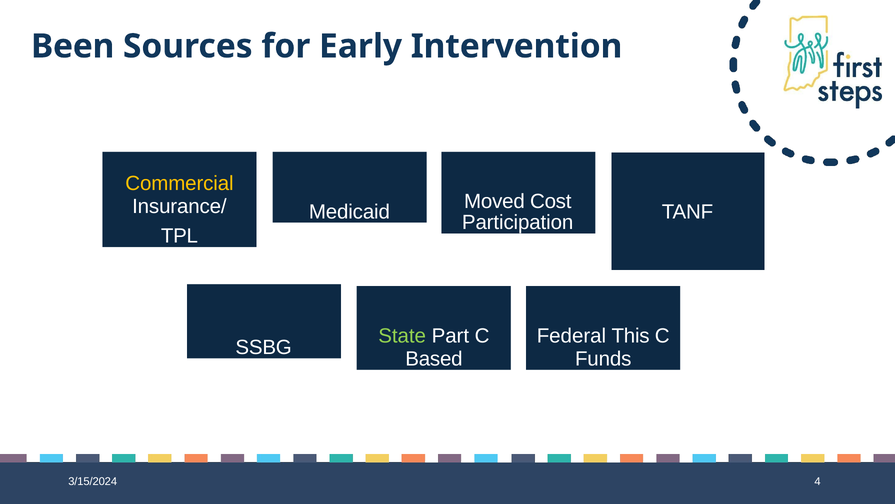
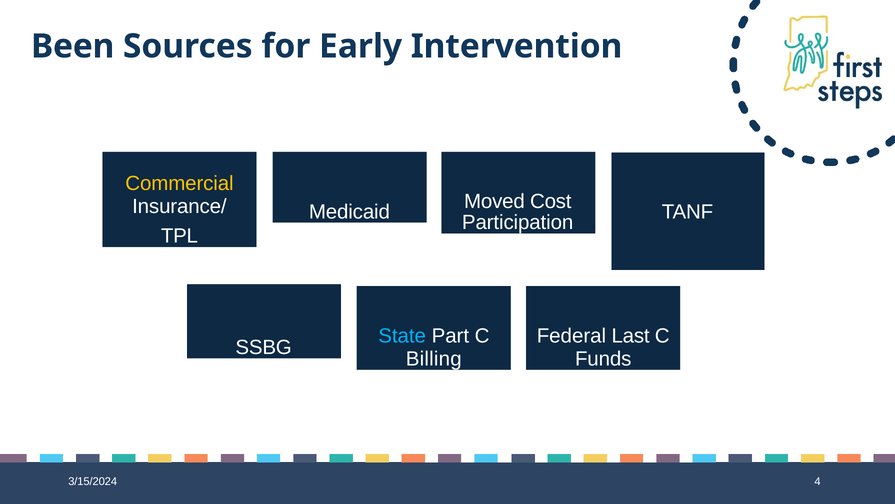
State colour: light green -> light blue (402, 336)
This: This -> Last (631, 336)
Based: Based -> Billing (434, 359)
